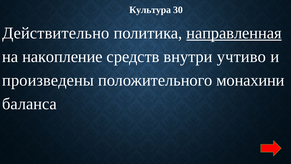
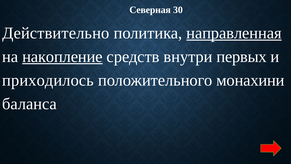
Культура: Культура -> Северная (150, 10)
накопление underline: none -> present (62, 57)
учтиво: учтиво -> первых (242, 57)
произведены: произведены -> приходилось (48, 80)
